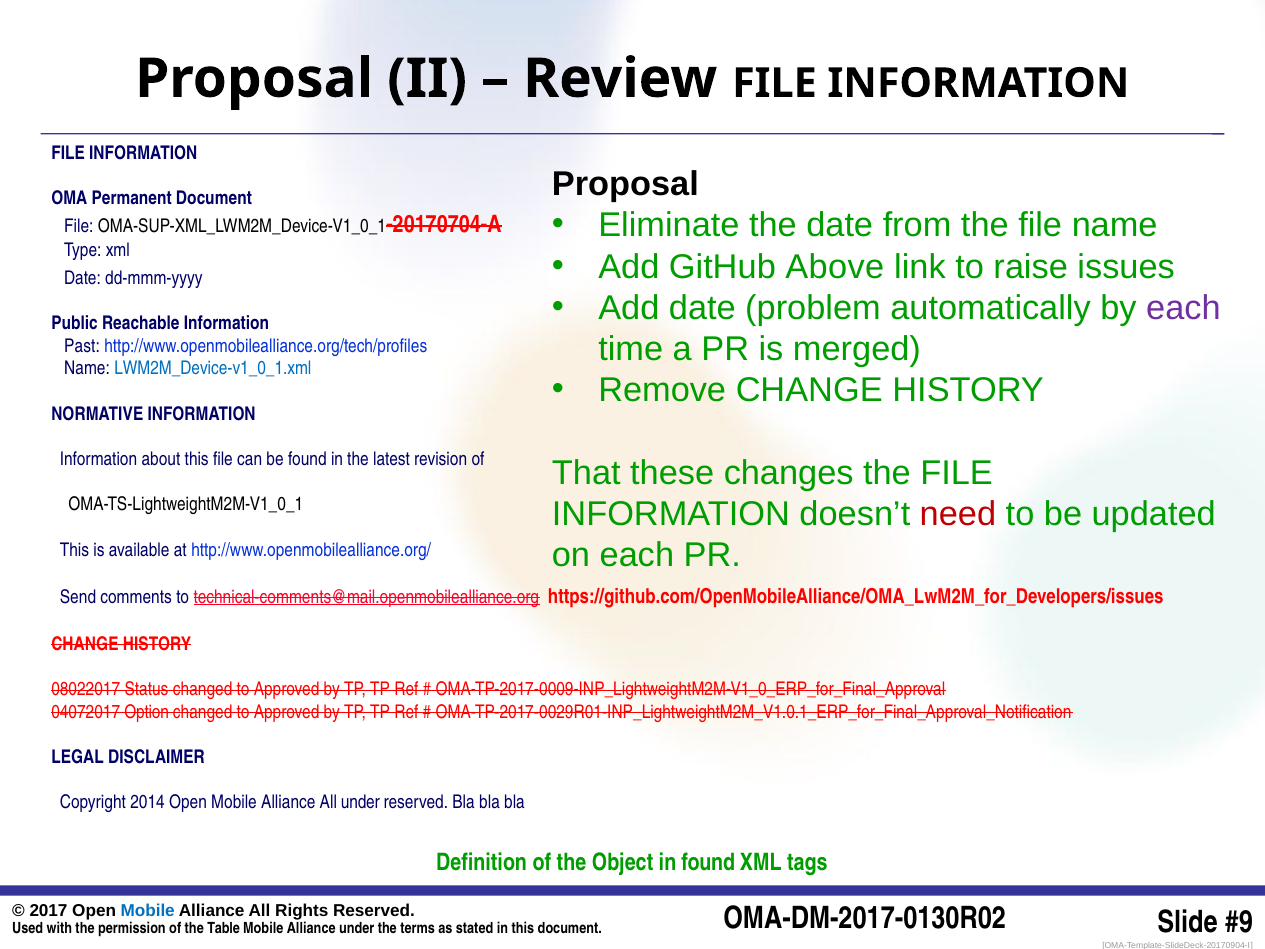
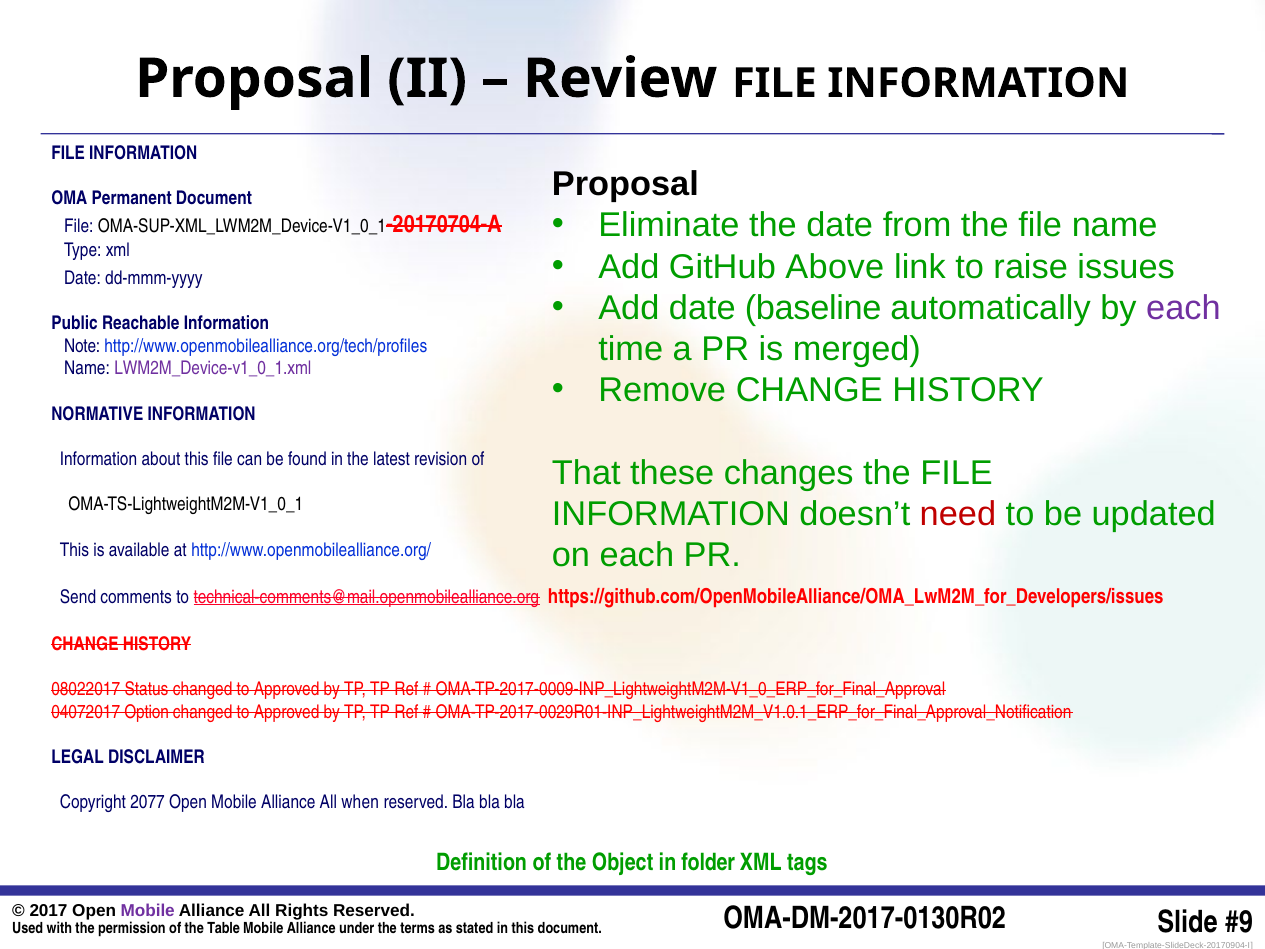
problem: problem -> baseline (813, 308)
Past: Past -> Note (82, 346)
LWM2M_Device-v1_0_1.xml colour: blue -> purple (213, 369)
2014: 2014 -> 2077 (147, 803)
All under: under -> when (360, 803)
in found: found -> folder (708, 862)
Mobile colour: blue -> purple (148, 911)
